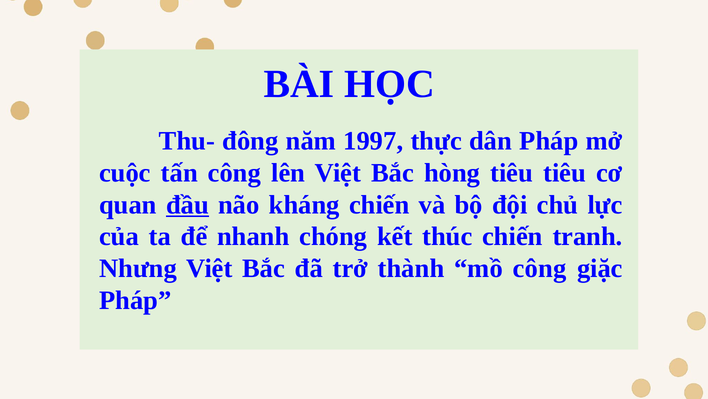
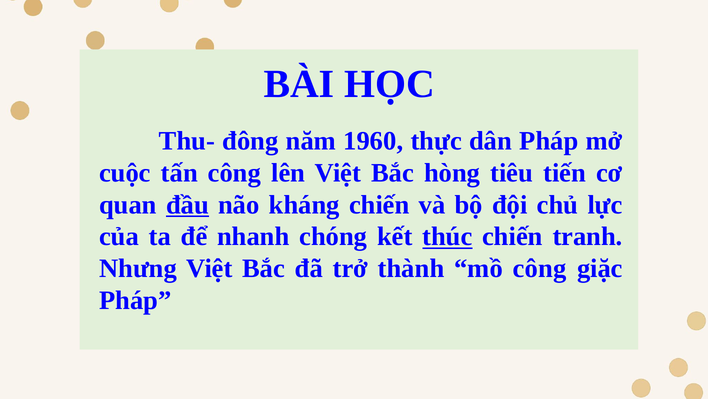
1997: 1997 -> 1960 (373, 141)
tiêu tiêu: tiêu -> tiến (565, 172)
thúc underline: none -> present (447, 236)
